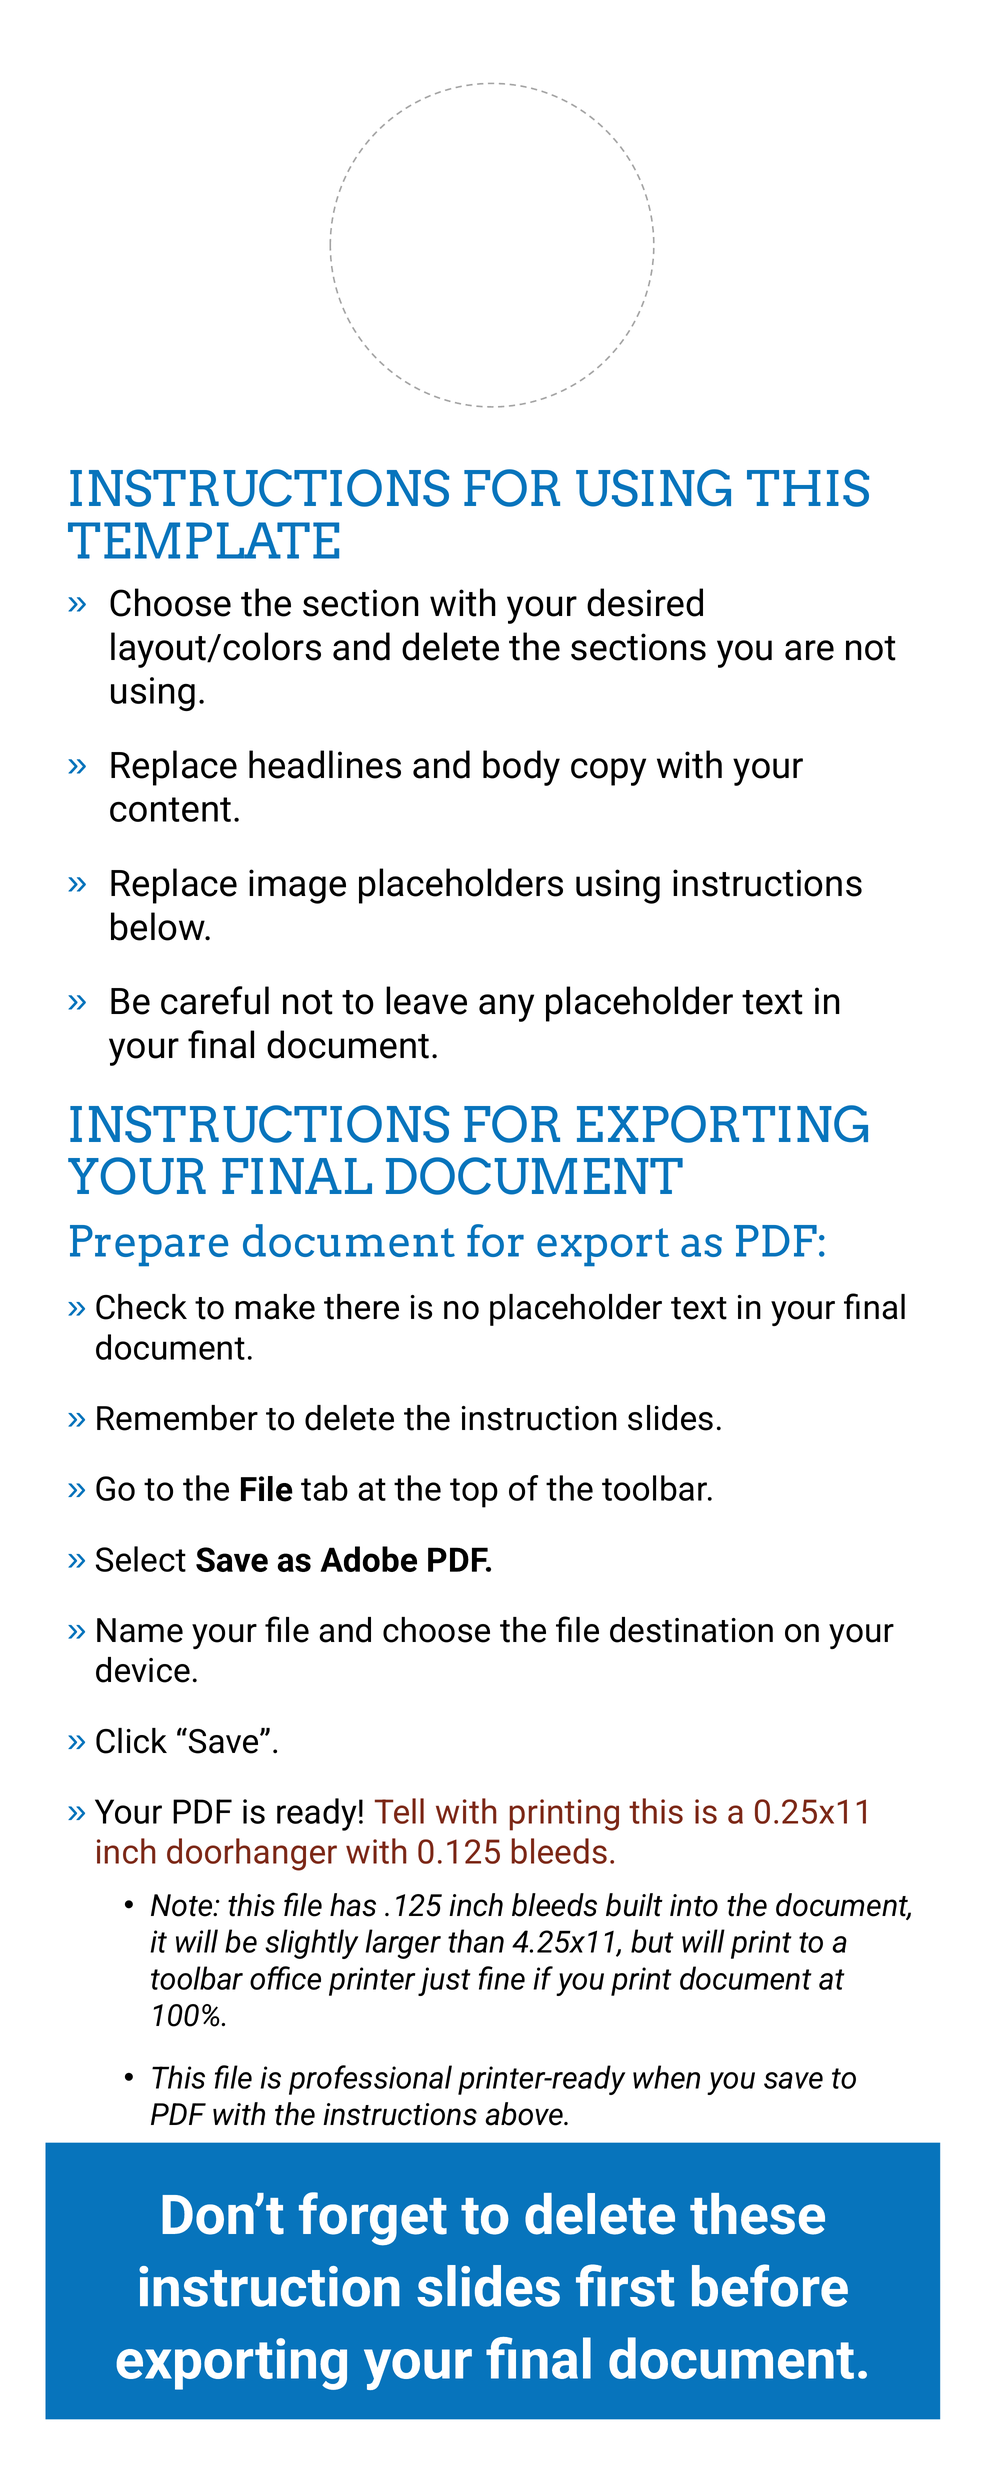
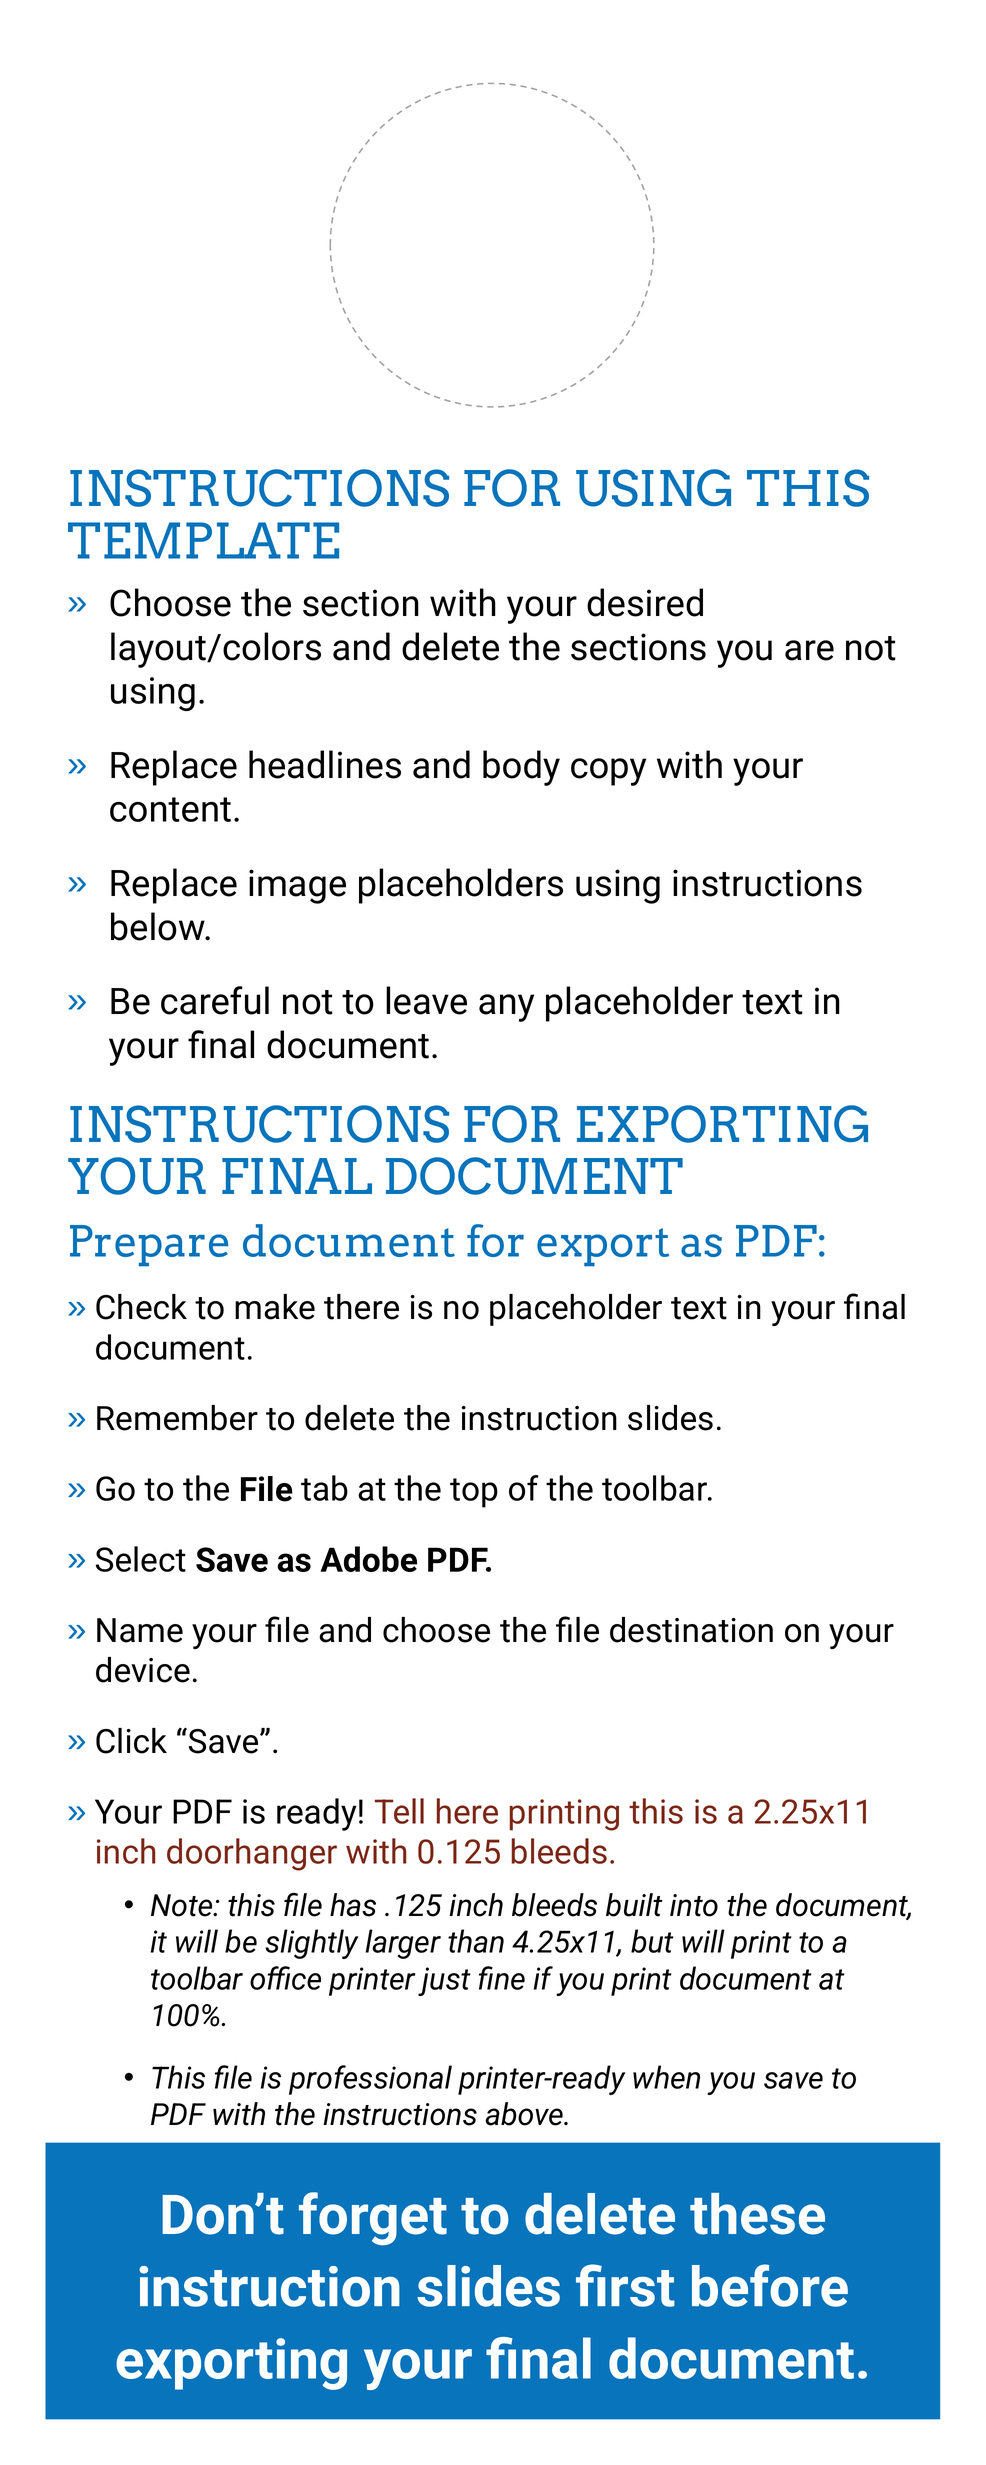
Tell with: with -> here (467, 1813)
0.25x11: 0.25x11 -> 2.25x11 (813, 1813)
